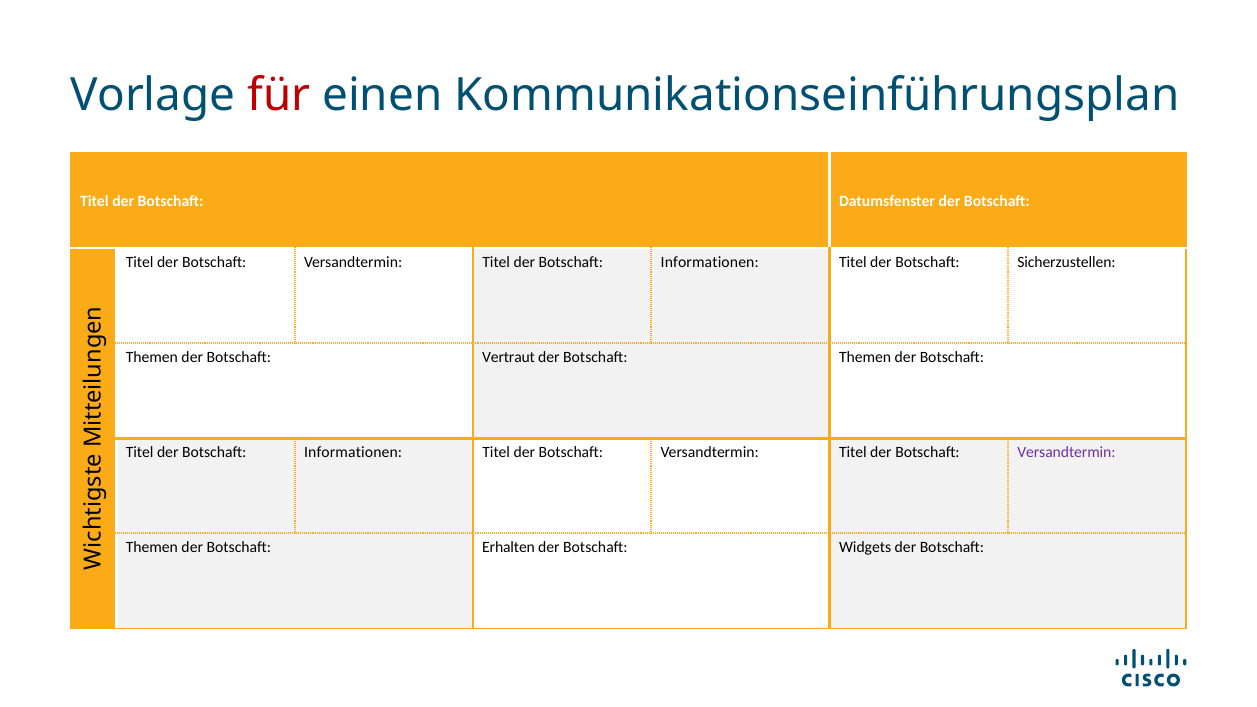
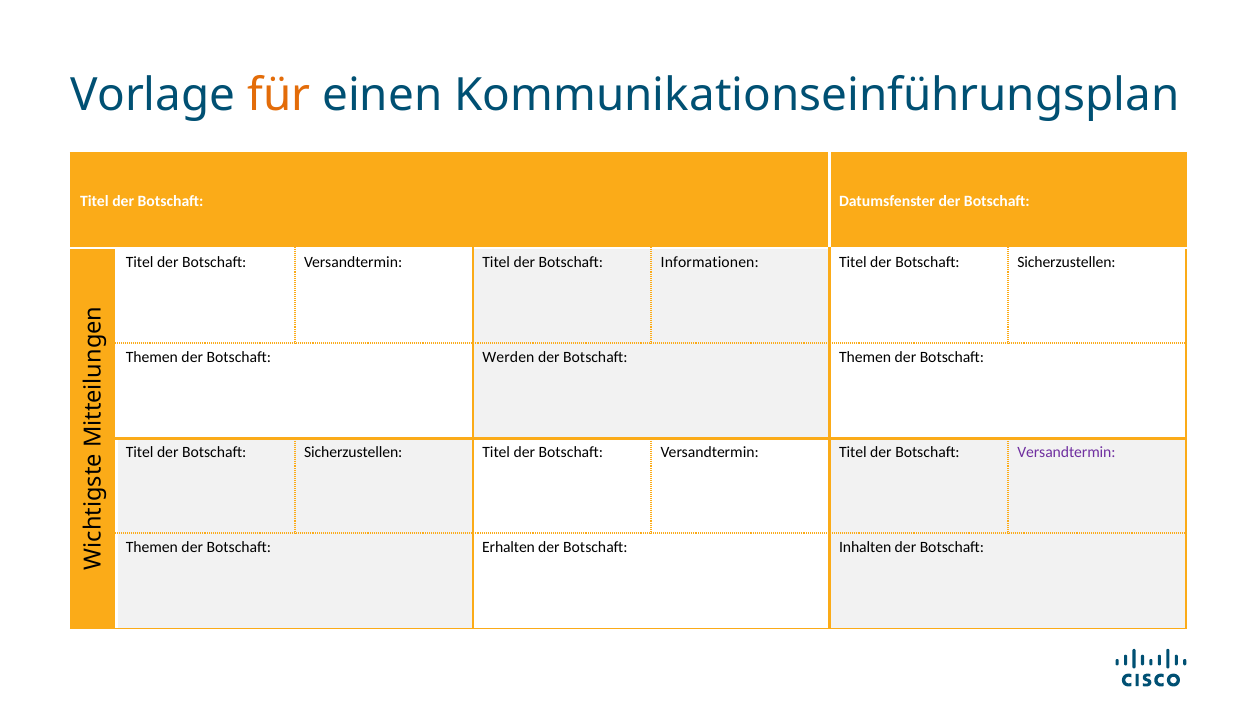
für colour: red -> orange (279, 95)
Vertraut: Vertraut -> Werden (508, 358)
Informationen: Informationen -> Sicherzustellen (353, 453)
Widgets: Widgets -> Inhalten (865, 548)
